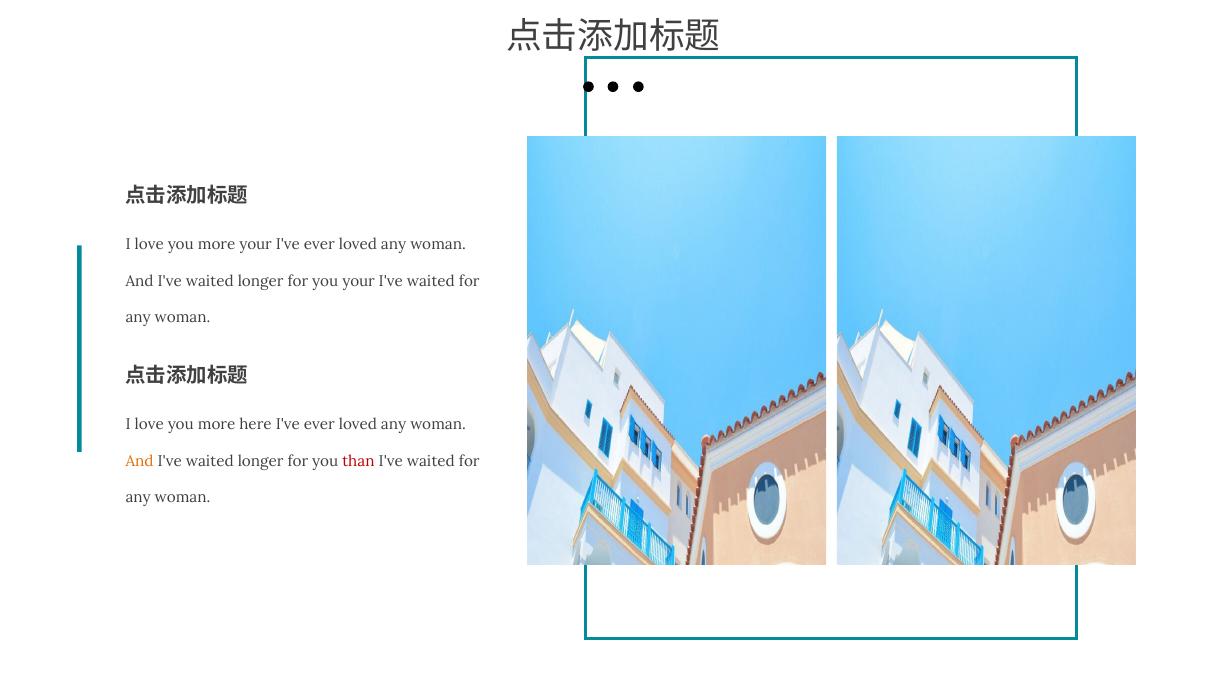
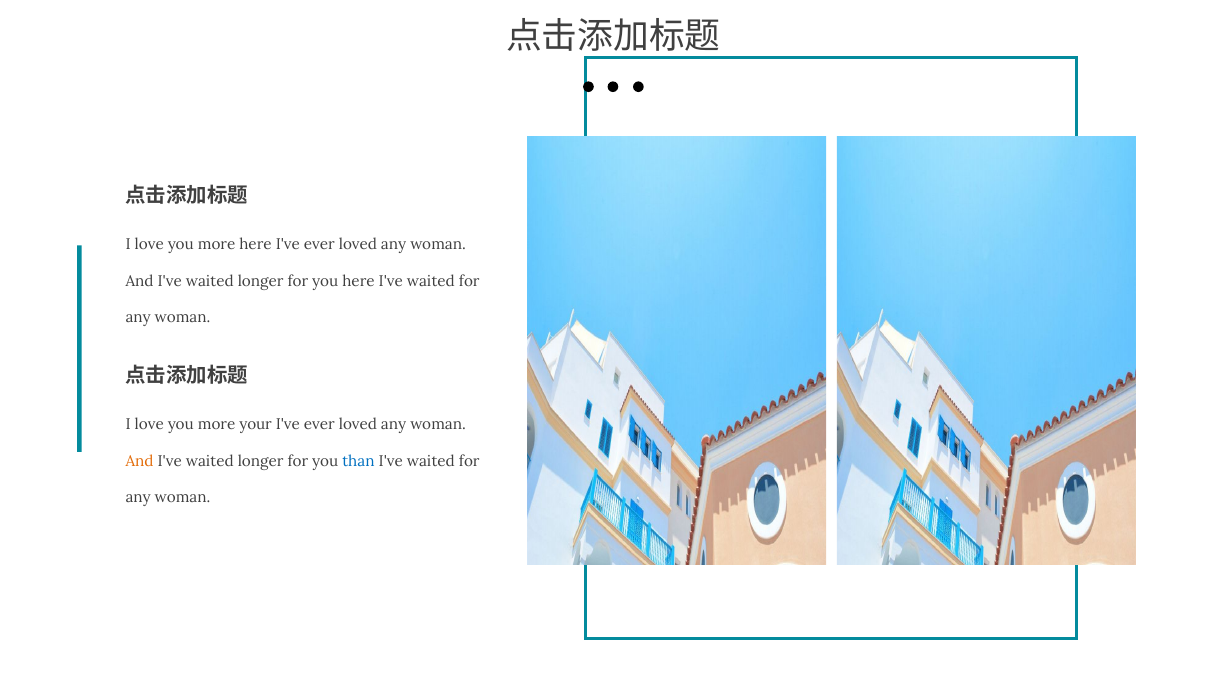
more your: your -> here (256, 244)
you your: your -> here (358, 281)
here: here -> your (256, 424)
than colour: red -> blue (358, 461)
